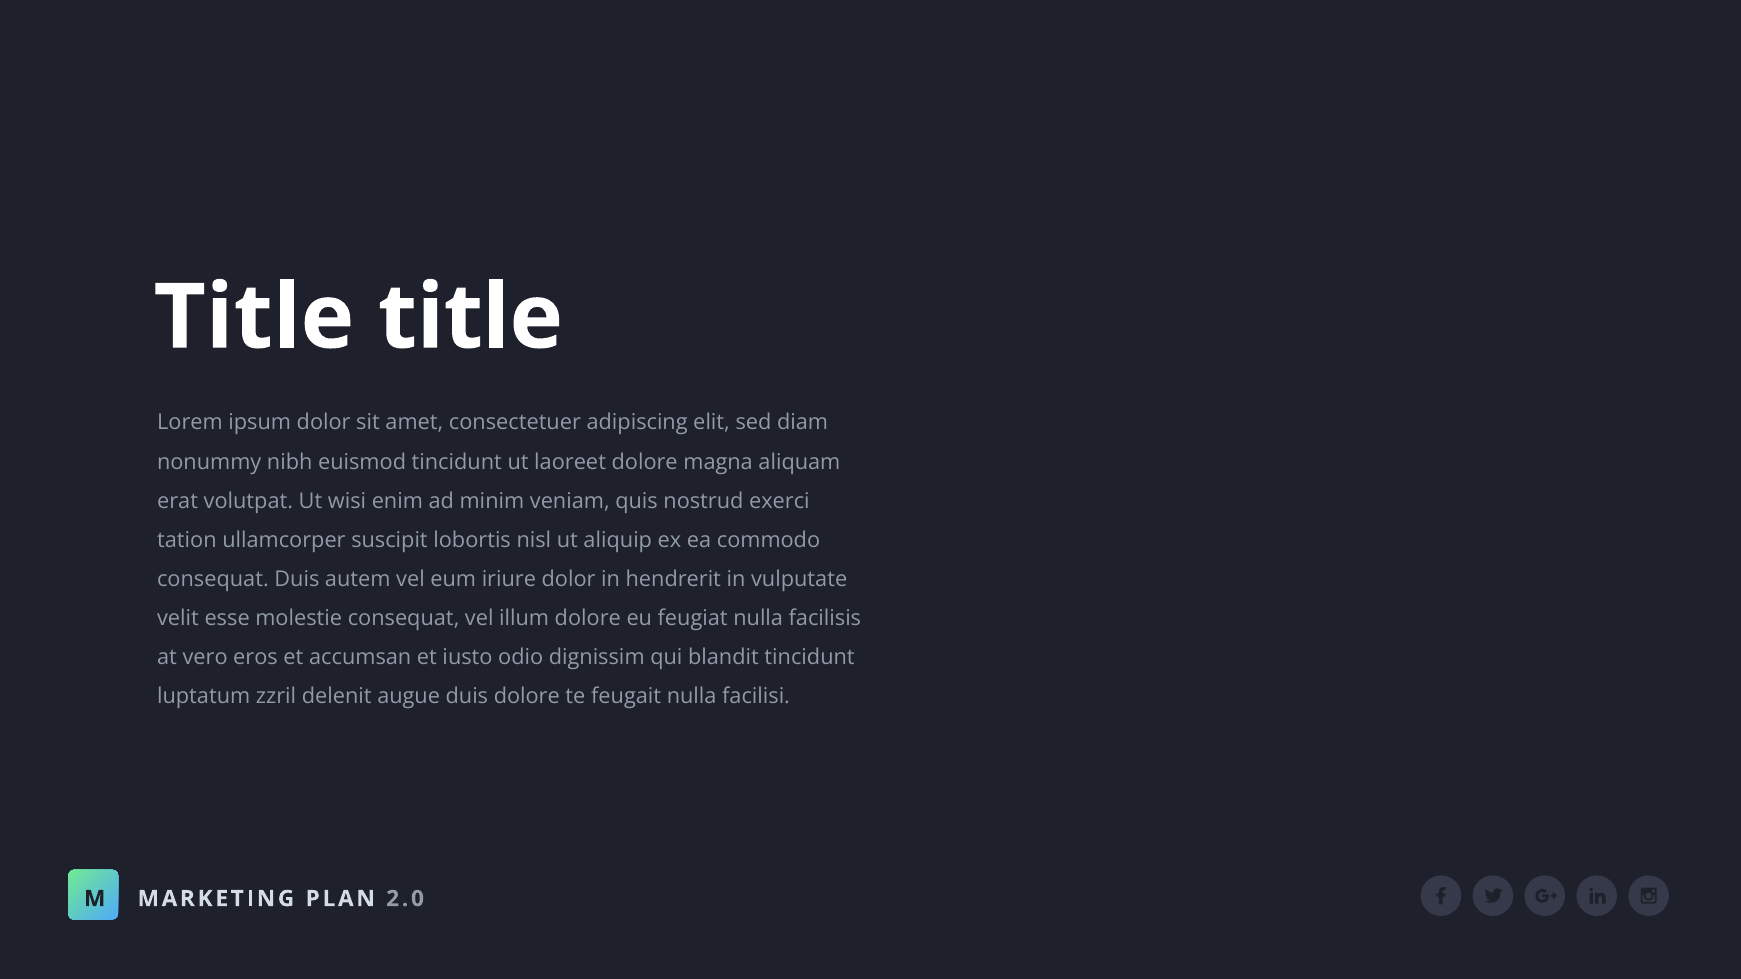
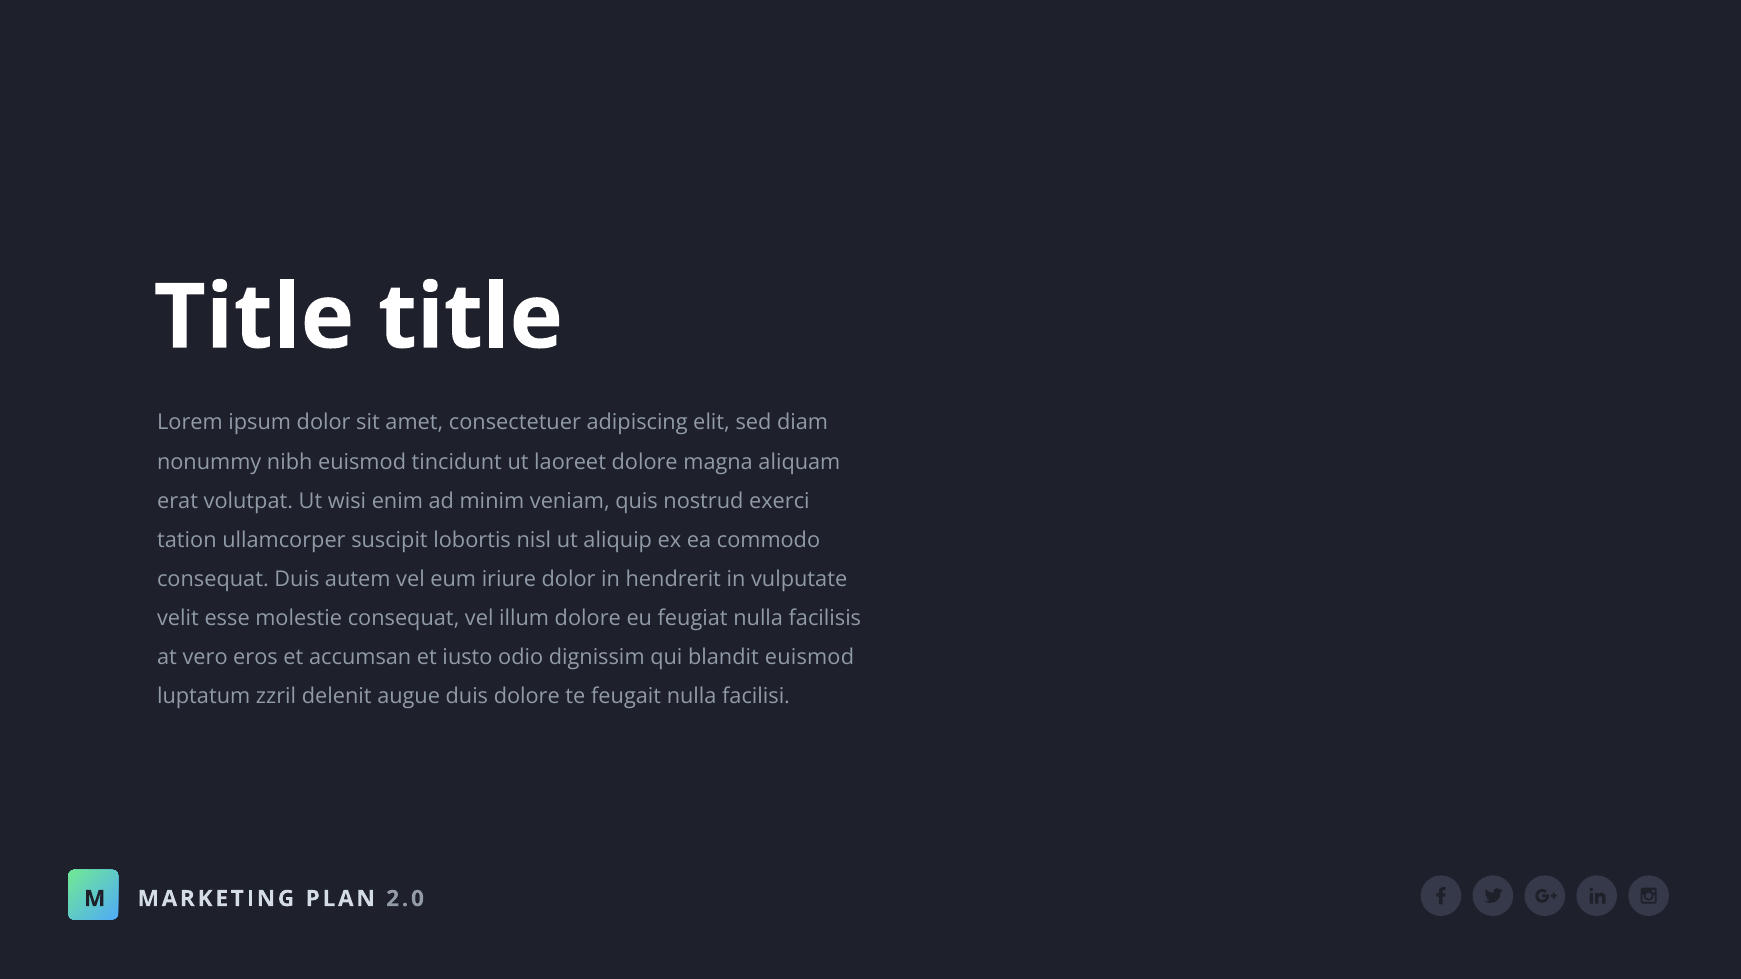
blandit tincidunt: tincidunt -> euismod (809, 658)
